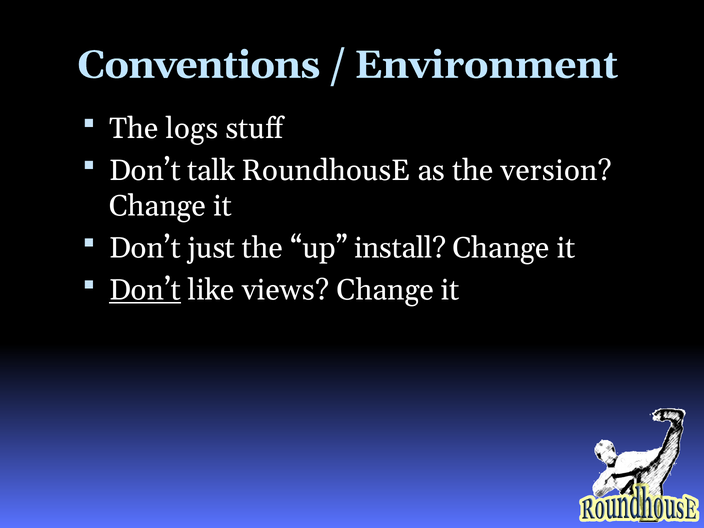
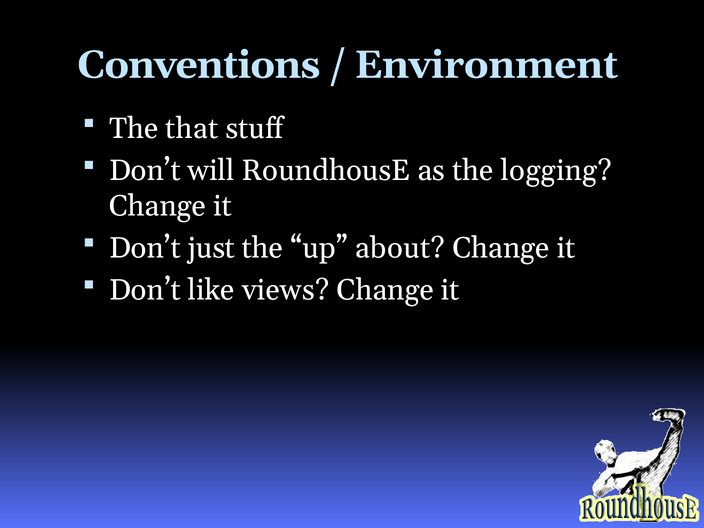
logs: logs -> that (192, 129)
talk: talk -> will (211, 171)
version: version -> logging (556, 171)
install: install -> about (400, 248)
Don’t underline: present -> none (145, 290)
